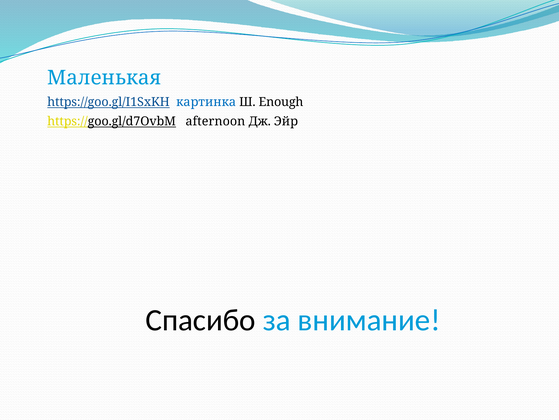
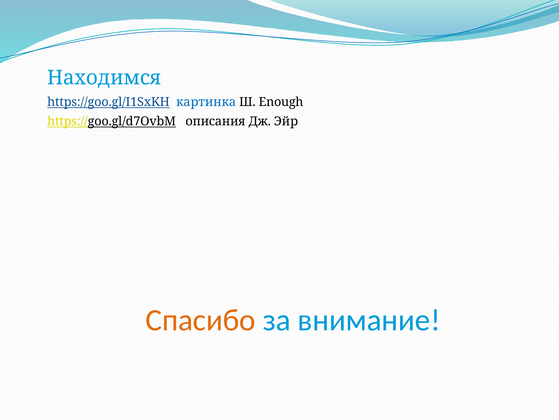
Маленькая: Маленькая -> Находимся (104, 78)
afternoon: afternoon -> описания (215, 121)
Спасибо colour: black -> orange (201, 320)
